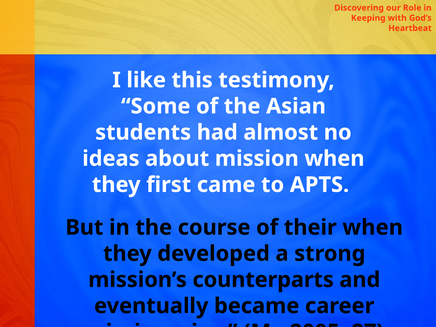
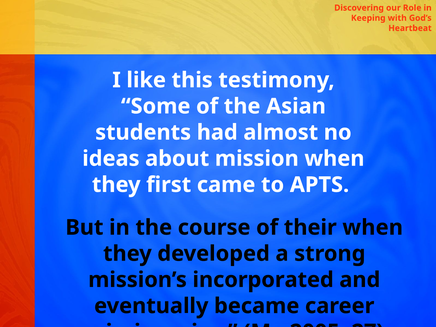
counterparts: counterparts -> incorporated (263, 280)
